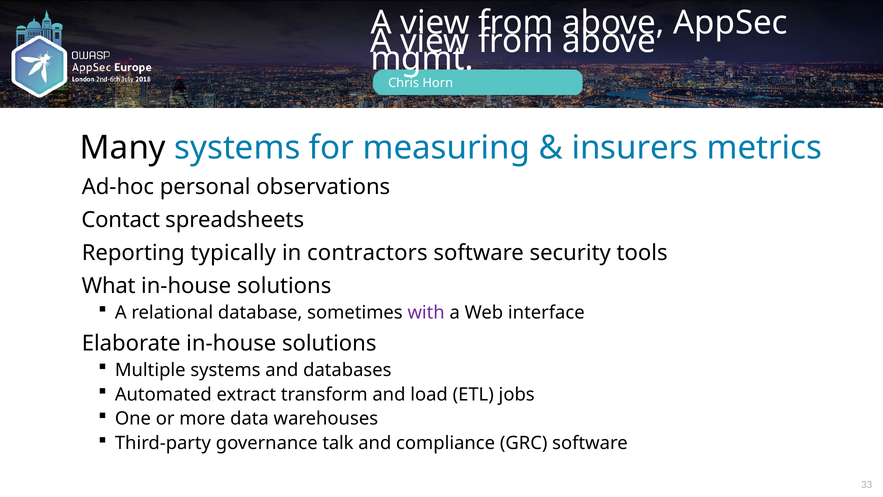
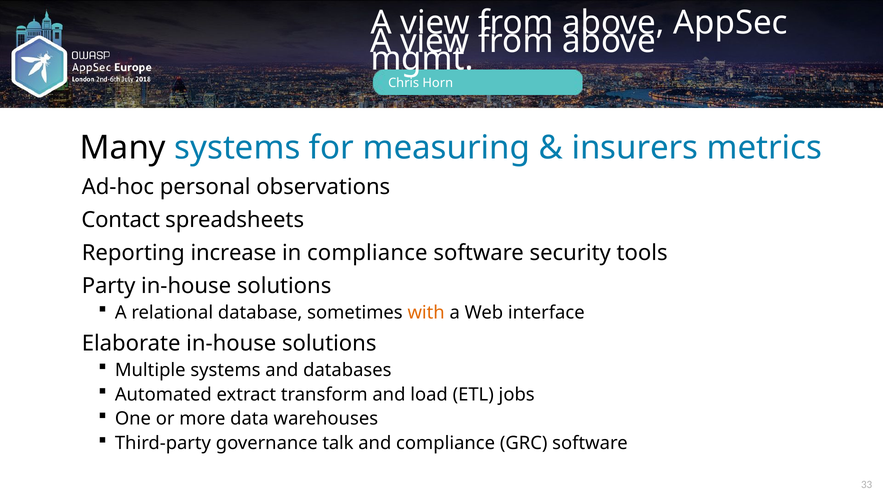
typically: typically -> increase (234, 253)
in contractors: contractors -> compliance (367, 253)
What: What -> Party (109, 286)
with colour: purple -> orange (426, 312)
